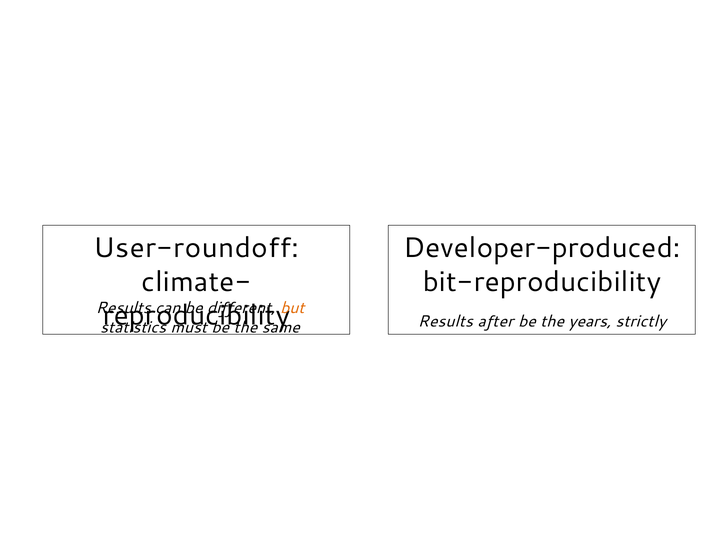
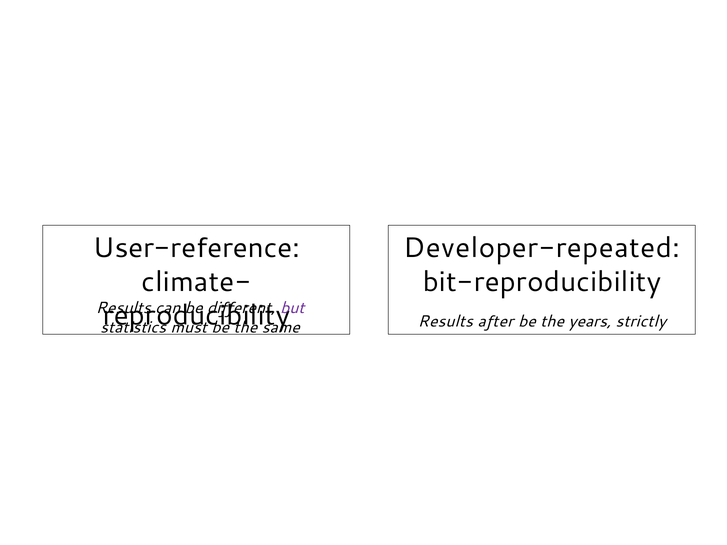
User-roundoff: User-roundoff -> User-reference (196, 248)
Developer-produced: Developer-produced -> Developer-repeated (542, 248)
but colour: orange -> purple (292, 308)
